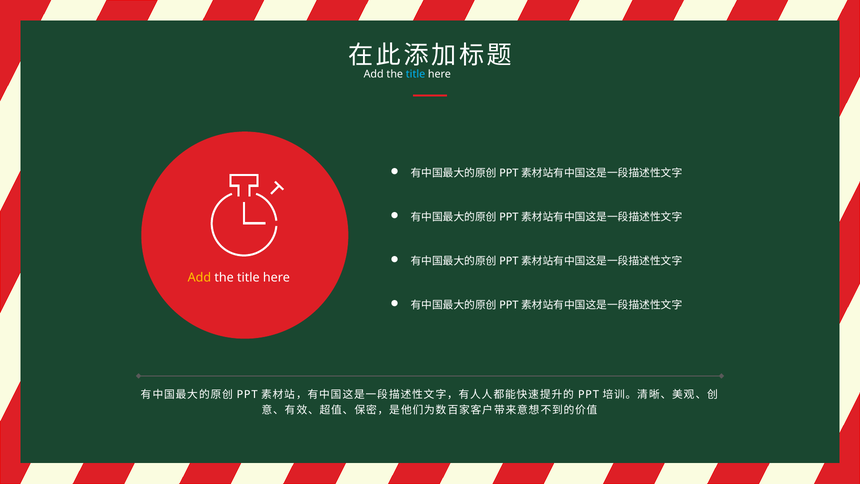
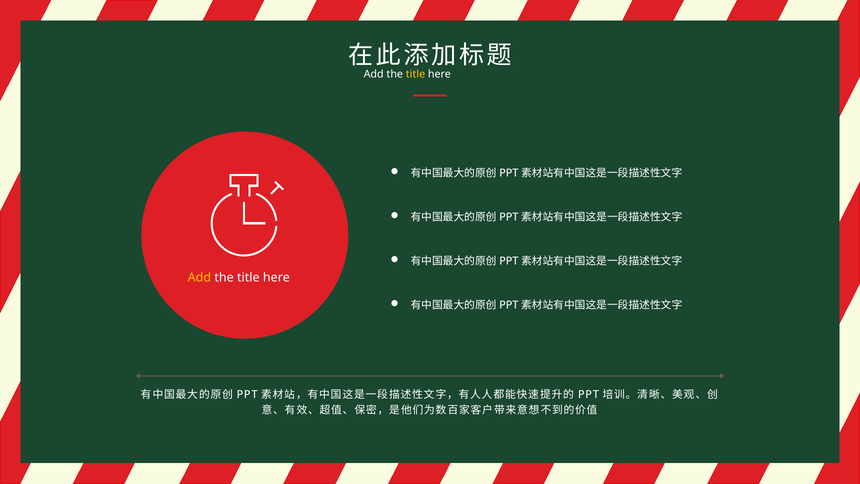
title colour: light blue -> yellow (416, 74)
